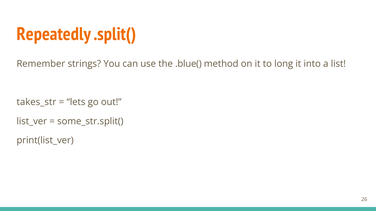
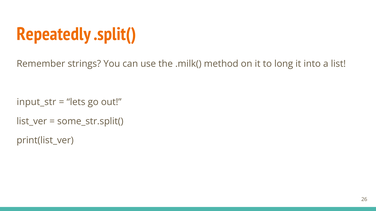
.blue(: .blue( -> .milk( (188, 64)
takes_str: takes_str -> input_str (36, 102)
